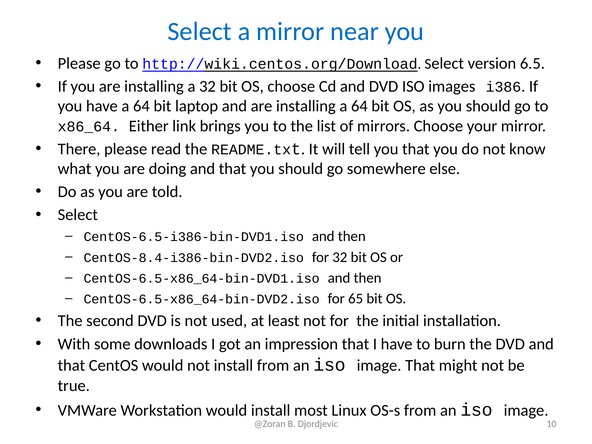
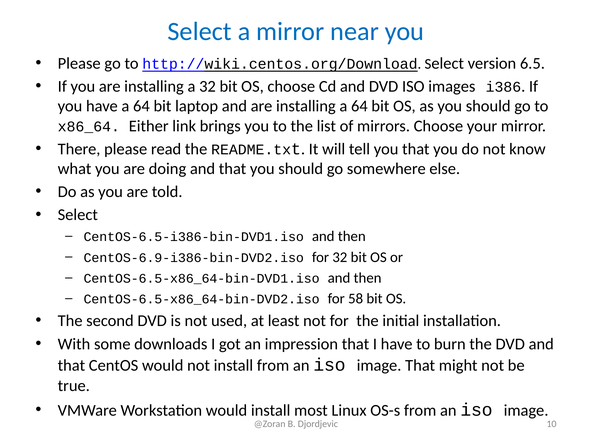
CentOS-8.4-i386-bin-DVD2.iso: CentOS-8.4-i386-bin-DVD2.iso -> CentOS-6.9-i386-bin-DVD2.iso (194, 258)
65: 65 -> 58 (356, 299)
